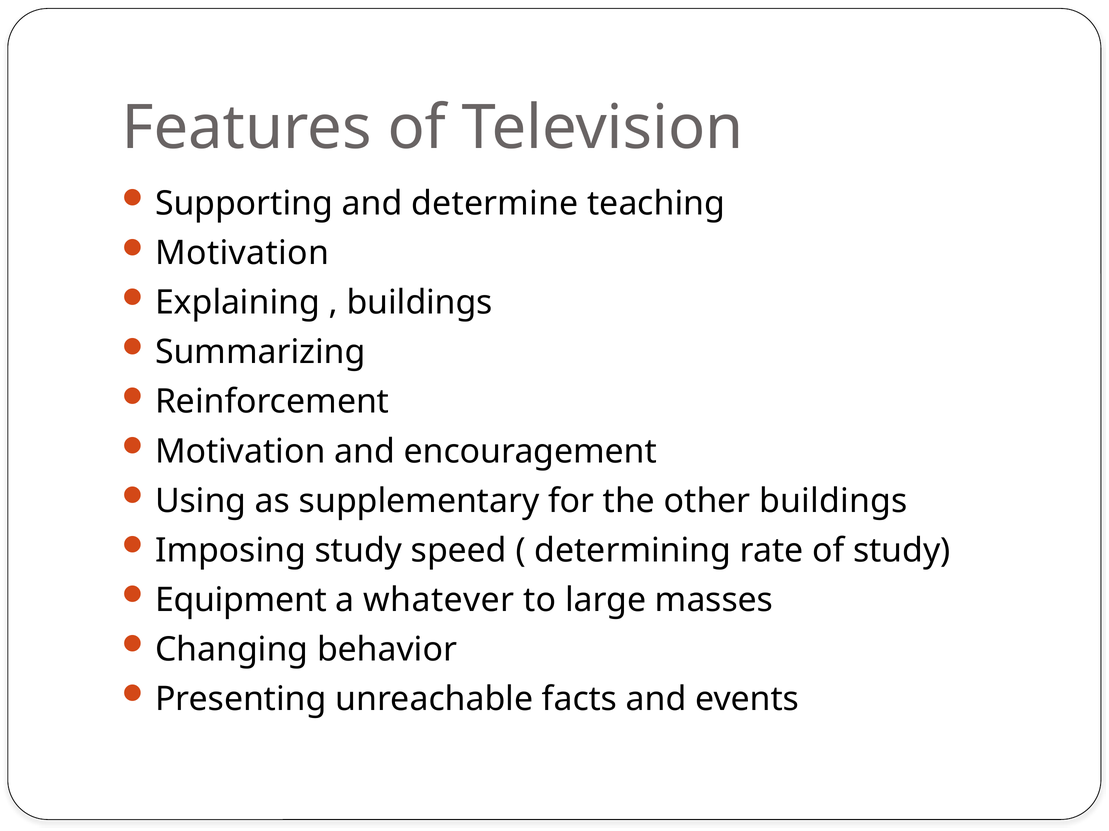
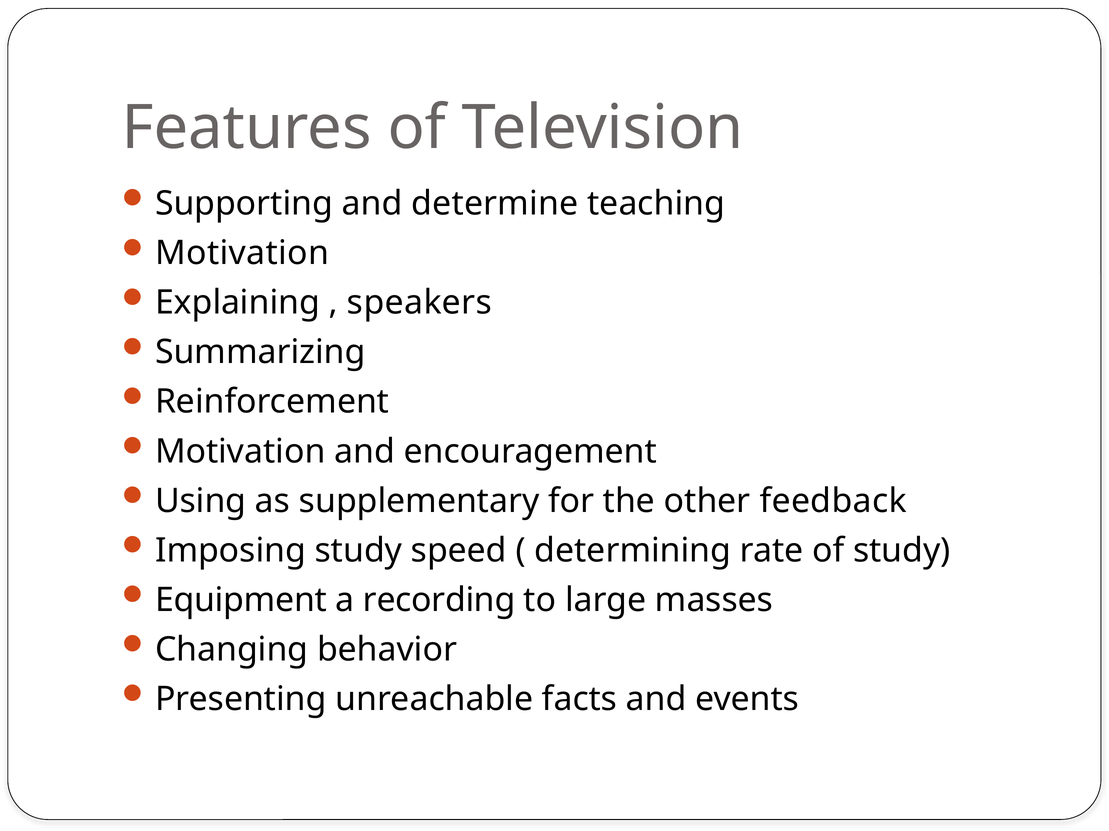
buildings: buildings -> speakers (419, 303)
other buildings: buildings -> feedback (833, 501)
whatever: whatever -> recording (439, 601)
